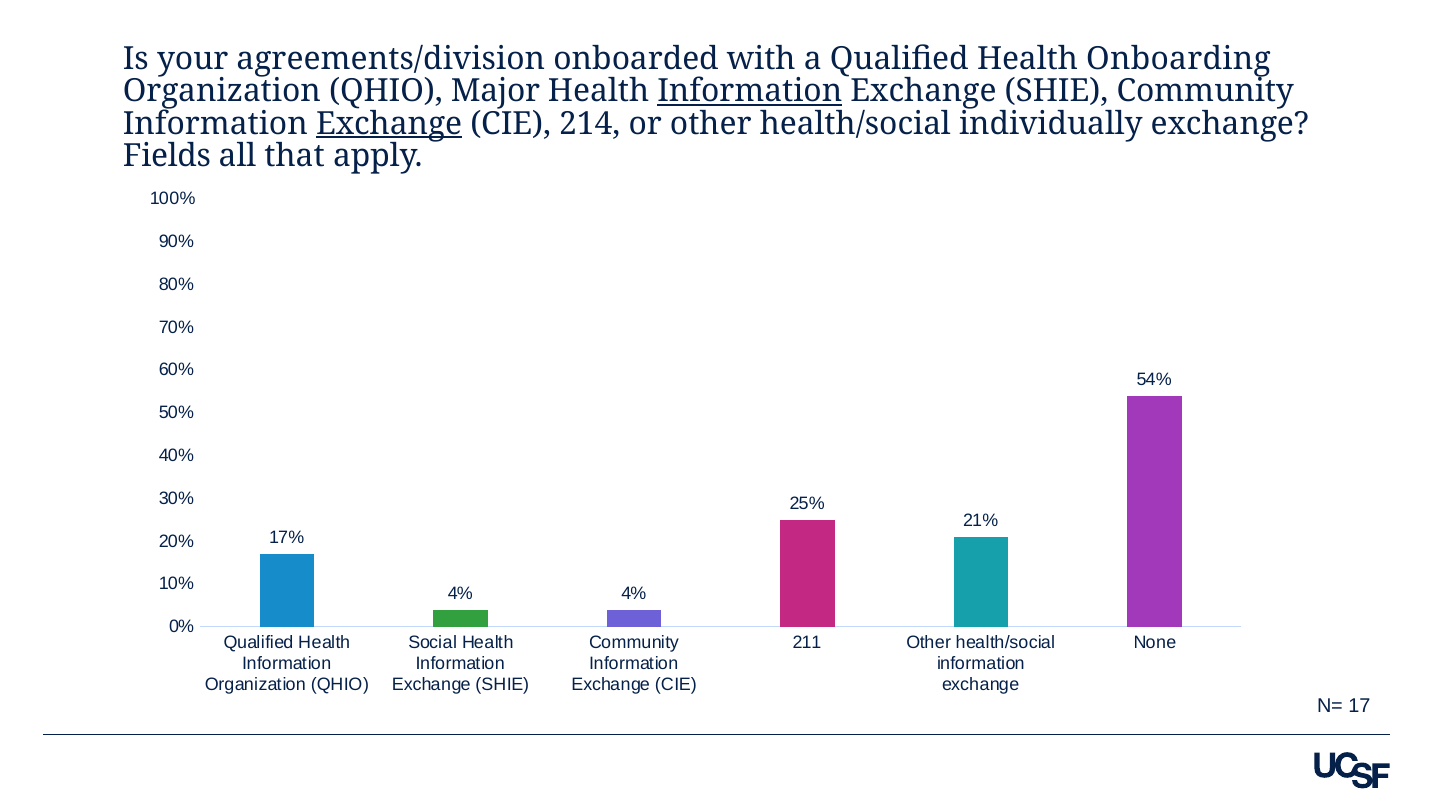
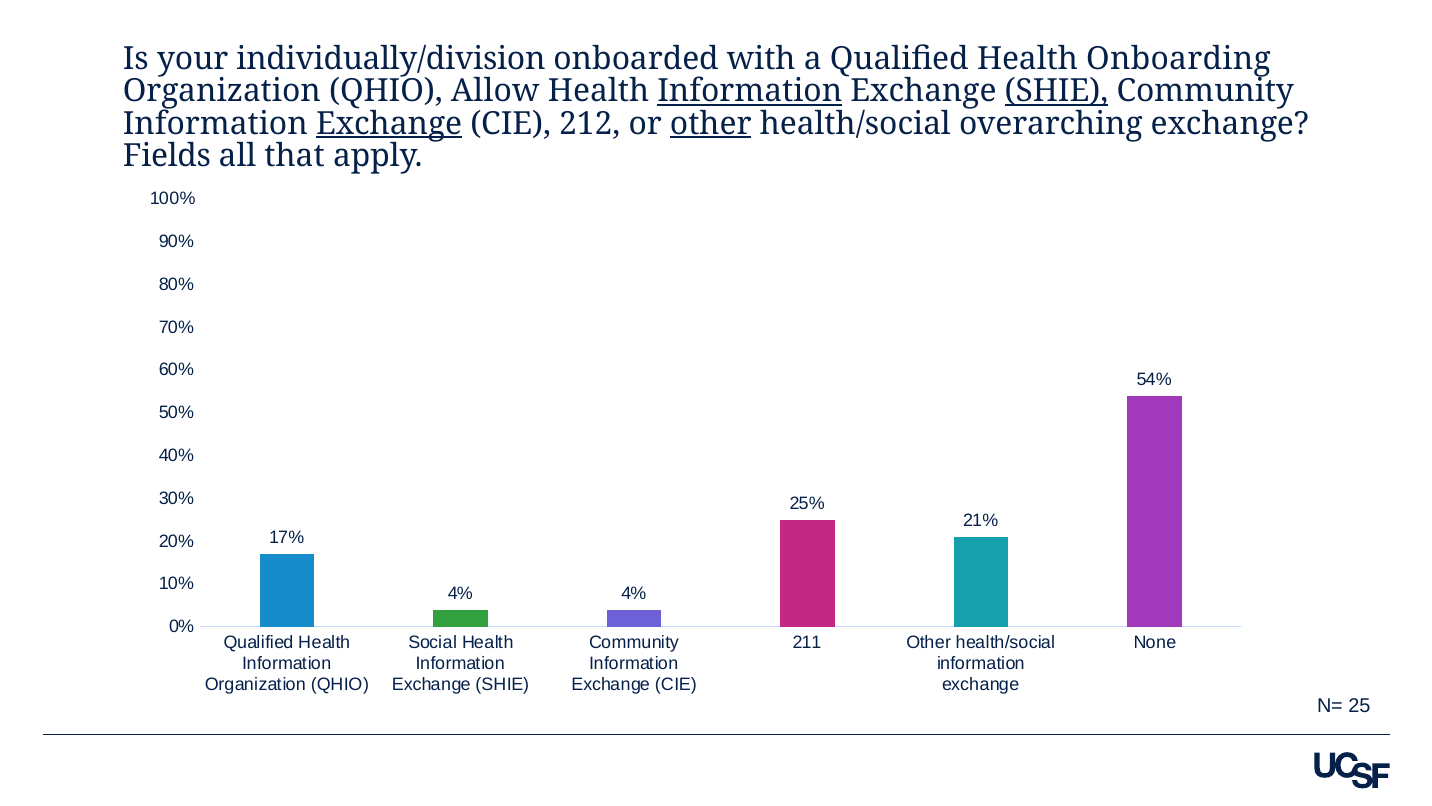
agreements/division: agreements/division -> individually/division (391, 59)
Major: Major -> Allow (495, 91)
SHIE underline: none -> present (1056, 91)
214: 214 -> 212 (590, 124)
other underline: none -> present (711, 124)
individually: individually -> overarching (1051, 124)
17: 17 -> 25 (1359, 706)
